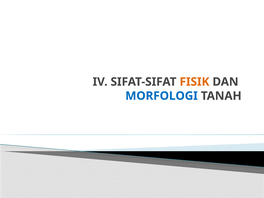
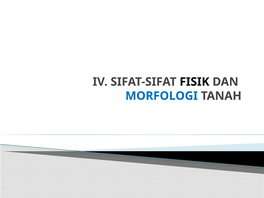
FISIK colour: orange -> black (194, 82)
